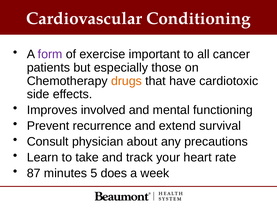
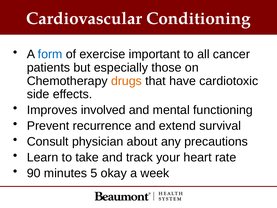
form colour: purple -> blue (50, 54)
87: 87 -> 90 (34, 173)
does: does -> okay (114, 173)
